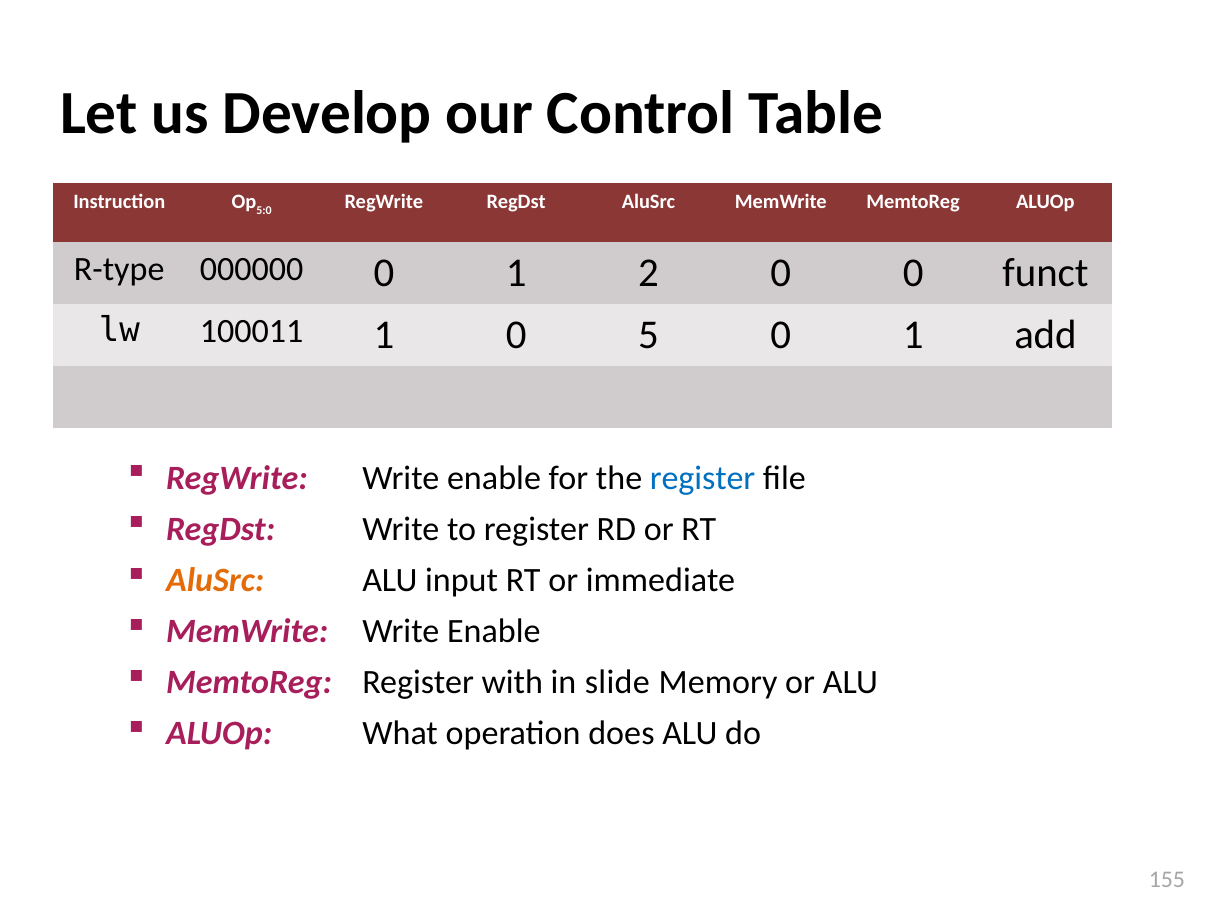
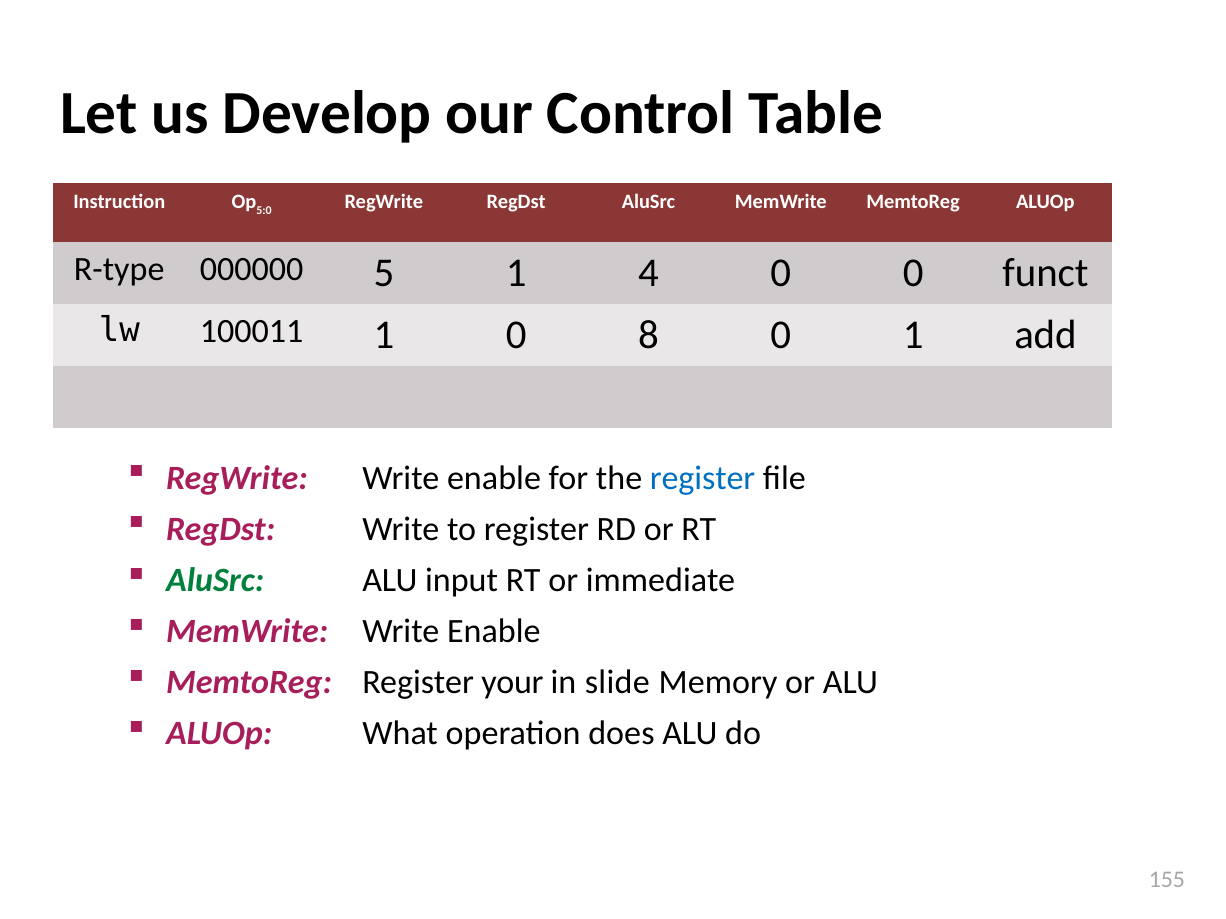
000000 0: 0 -> 5 (384, 273)
2: 2 -> 4 (649, 273)
5: 5 -> 8 (649, 335)
AluSrc colour: orange -> green (215, 581)
with: with -> your (512, 683)
